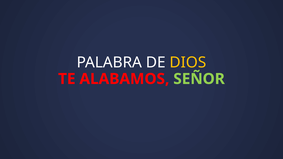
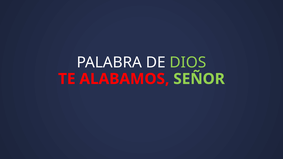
DIOS colour: yellow -> light green (188, 62)
